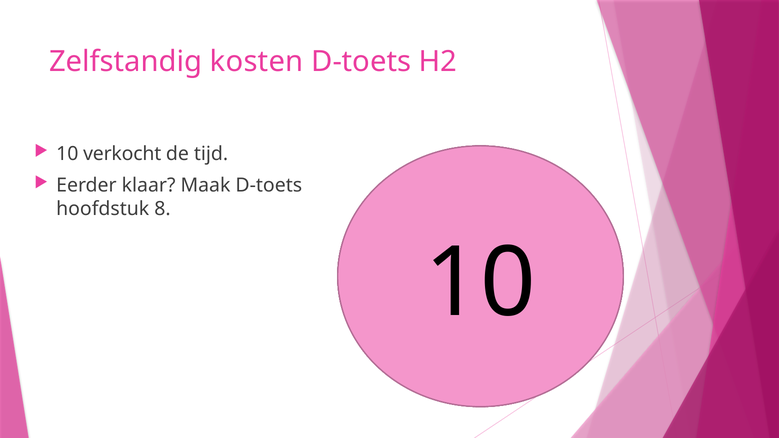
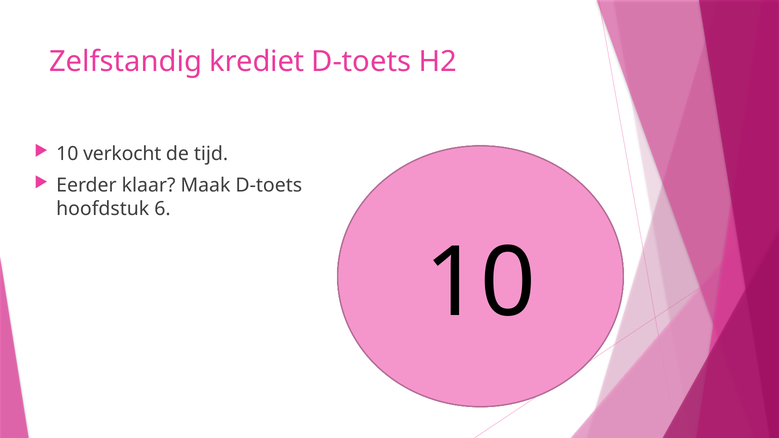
kosten: kosten -> krediet (257, 61)
8: 8 -> 6 (162, 209)
